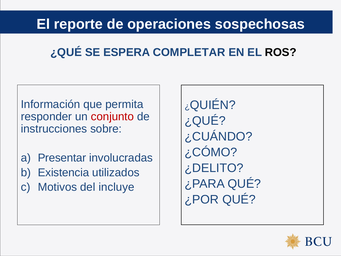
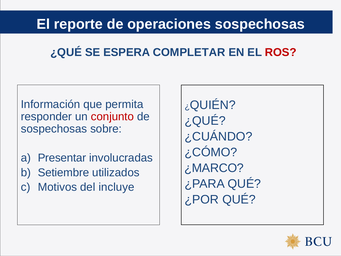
ROS colour: black -> red (281, 52)
instrucciones: instrucciones -> sospechosas (54, 129)
¿DELITO: ¿DELITO -> ¿MARCO (214, 168)
Existencia: Existencia -> Setiembre (64, 172)
